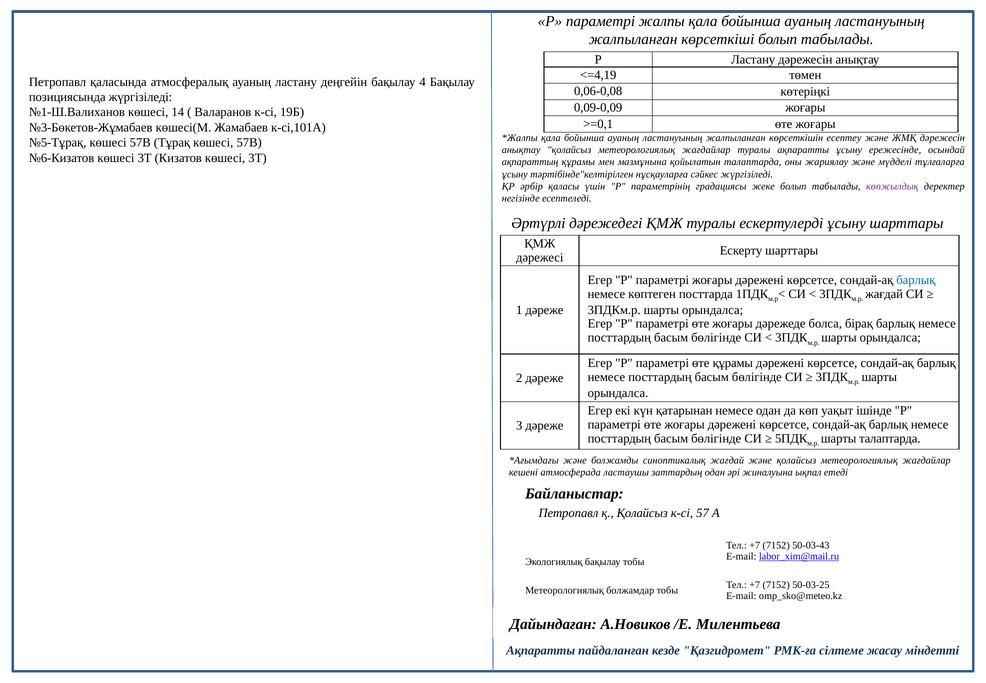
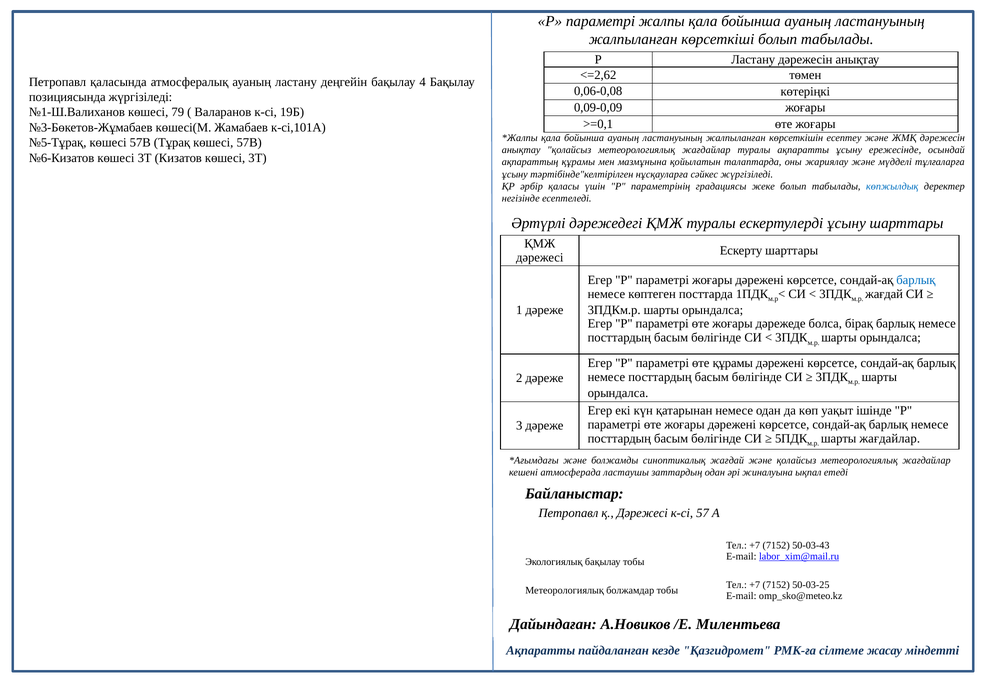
<=4,19: <=4,19 -> <=2,62 (598, 75)
14: 14 -> 79 (178, 112)
көпжылдық colour: purple -> blue (892, 186)
шарты талаптарда: талаптарда -> жағдайлар (890, 438)
қ Қолайсыз: Қолайсыз -> Дәрежесі (642, 513)
